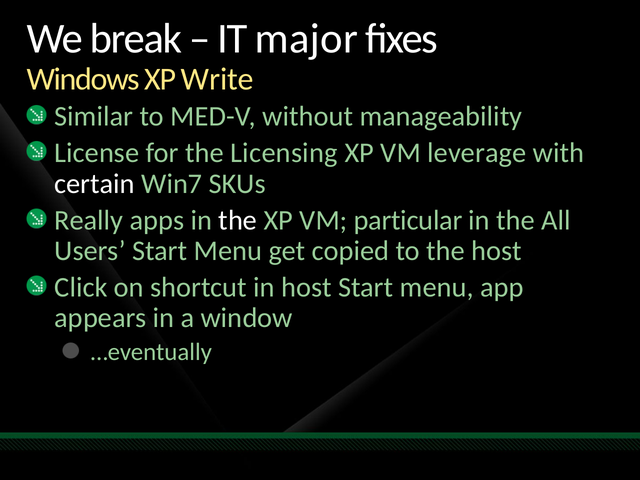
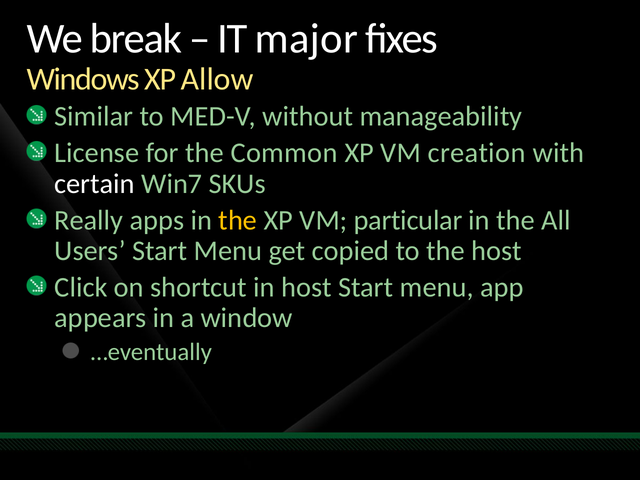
Write: Write -> Allow (217, 79)
Licensing: Licensing -> Common (284, 153)
leverage: leverage -> creation (477, 153)
the colour: white -> yellow (238, 220)
